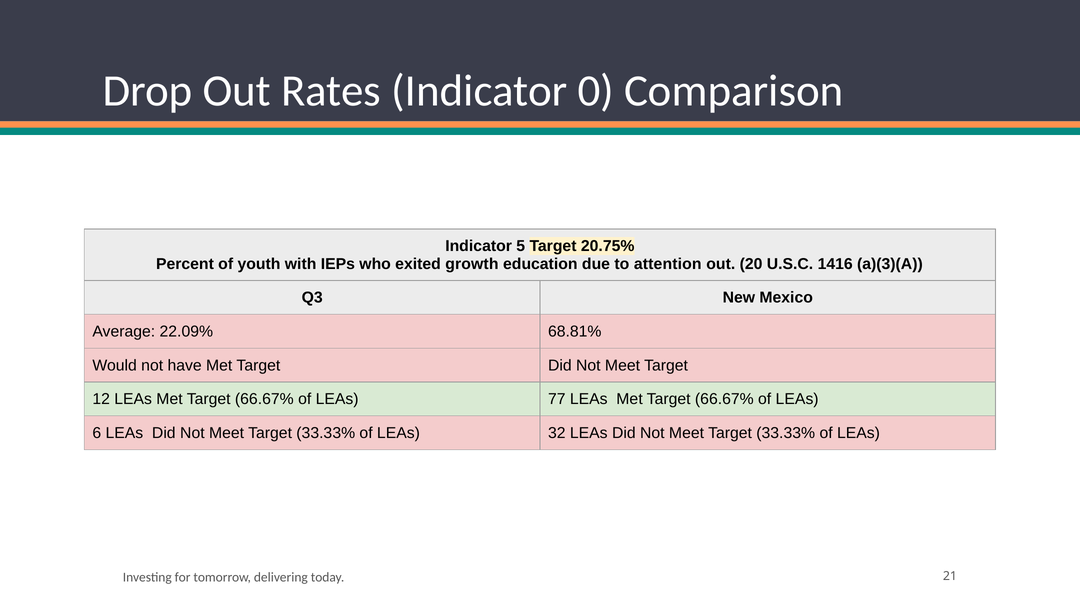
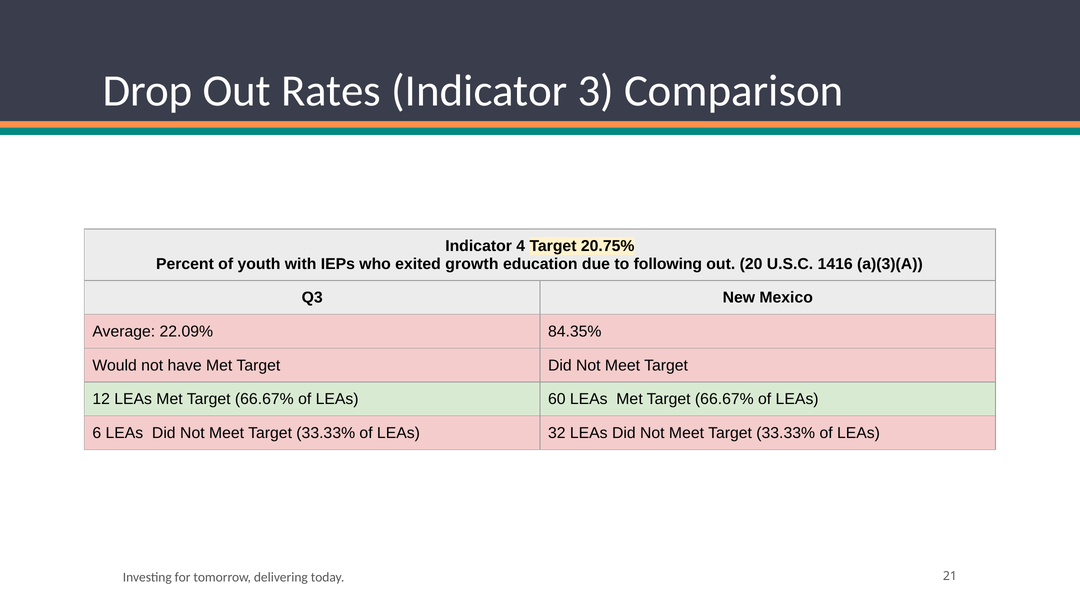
0: 0 -> 3 (596, 91)
5: 5 -> 4 (521, 246)
attention: attention -> following (668, 264)
68.81%: 68.81% -> 84.35% (575, 332)
77: 77 -> 60 (557, 400)
